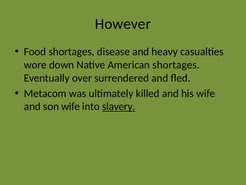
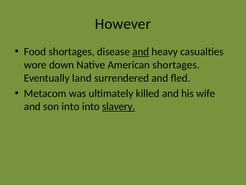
and underline: none -> present (141, 52)
over: over -> land (82, 78)
son wife: wife -> into (71, 106)
